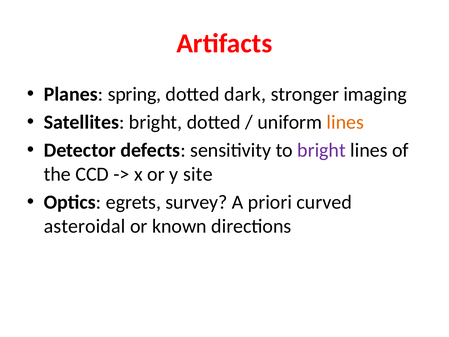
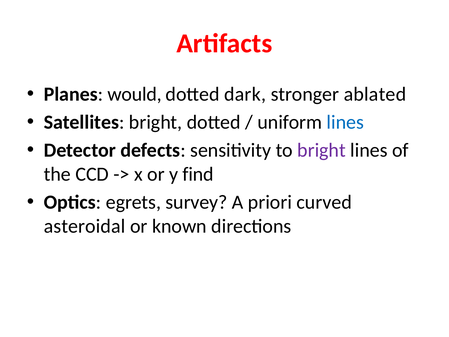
spring: spring -> would (135, 94)
imaging: imaging -> ablated (375, 94)
lines colour: orange -> blue (345, 122)
site: site -> find (198, 174)
